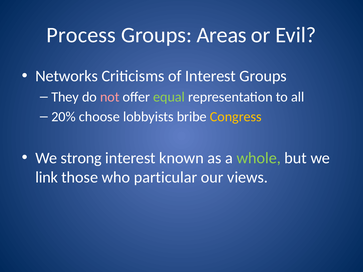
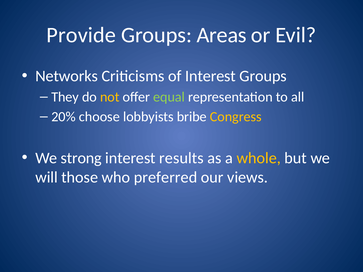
Process: Process -> Provide (81, 35)
not colour: pink -> yellow (110, 97)
known: known -> results (181, 158)
whole colour: light green -> yellow (259, 158)
link: link -> will (47, 177)
particular: particular -> preferred (166, 177)
